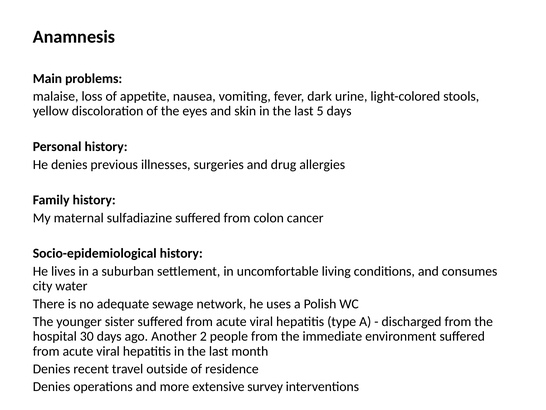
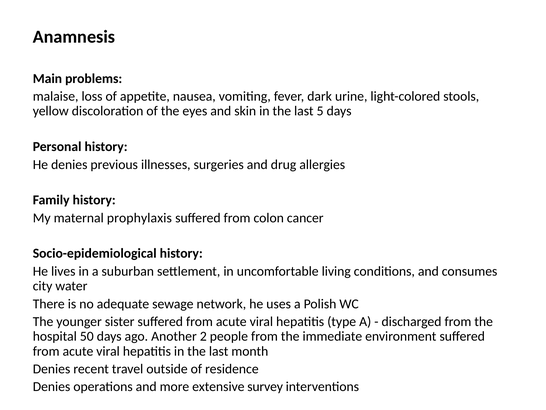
sulfadiazine: sulfadiazine -> prophylaxis (139, 218)
30: 30 -> 50 (87, 336)
